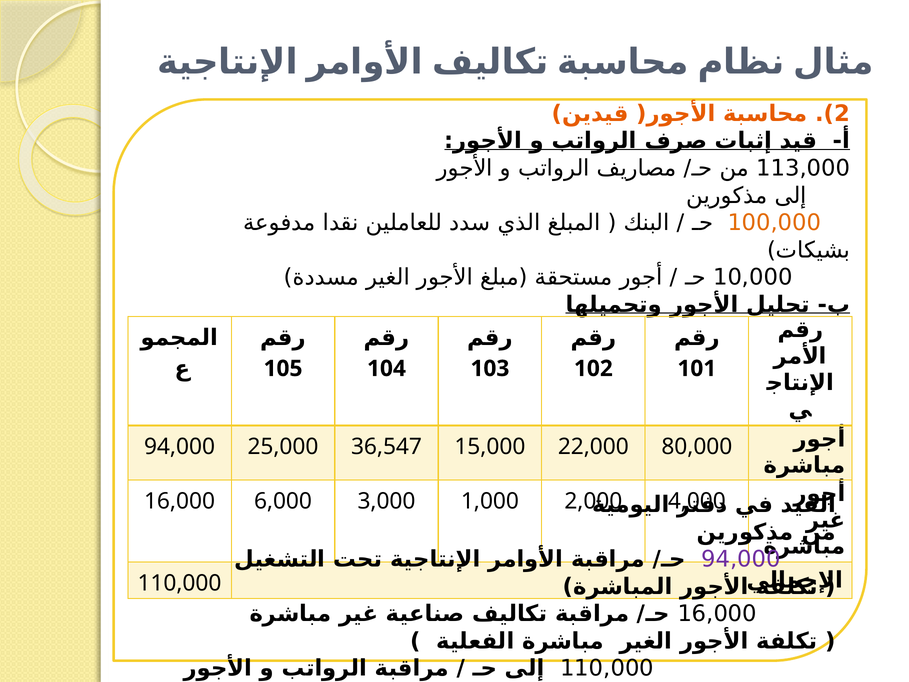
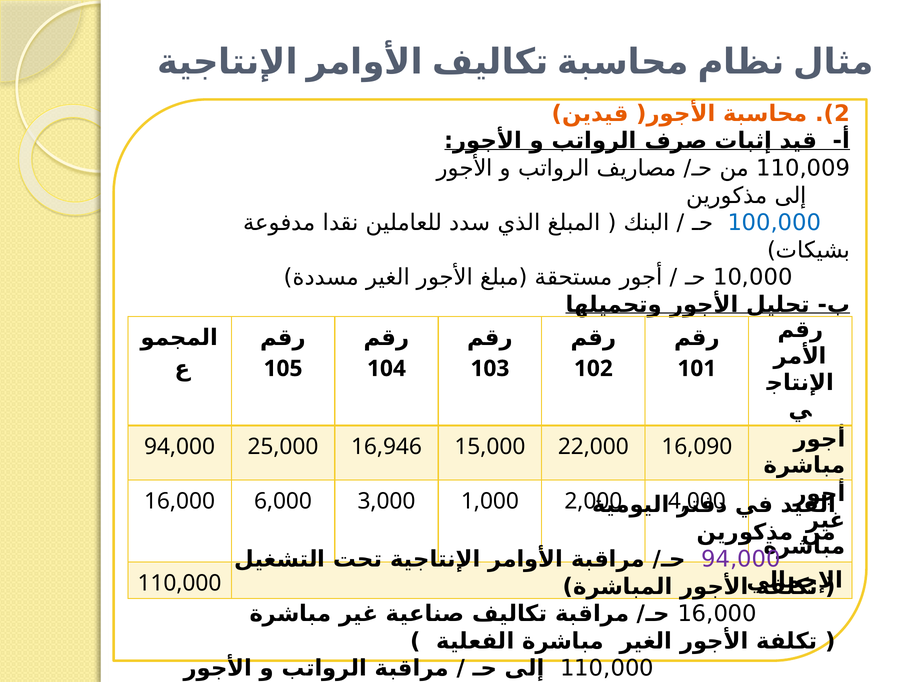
113,000: 113,000 -> 110,009 (803, 168)
100,000 colour: orange -> blue (774, 223)
36,547: 36,547 -> 16,946 (386, 447)
80,000: 80,000 -> 16,090 (697, 447)
